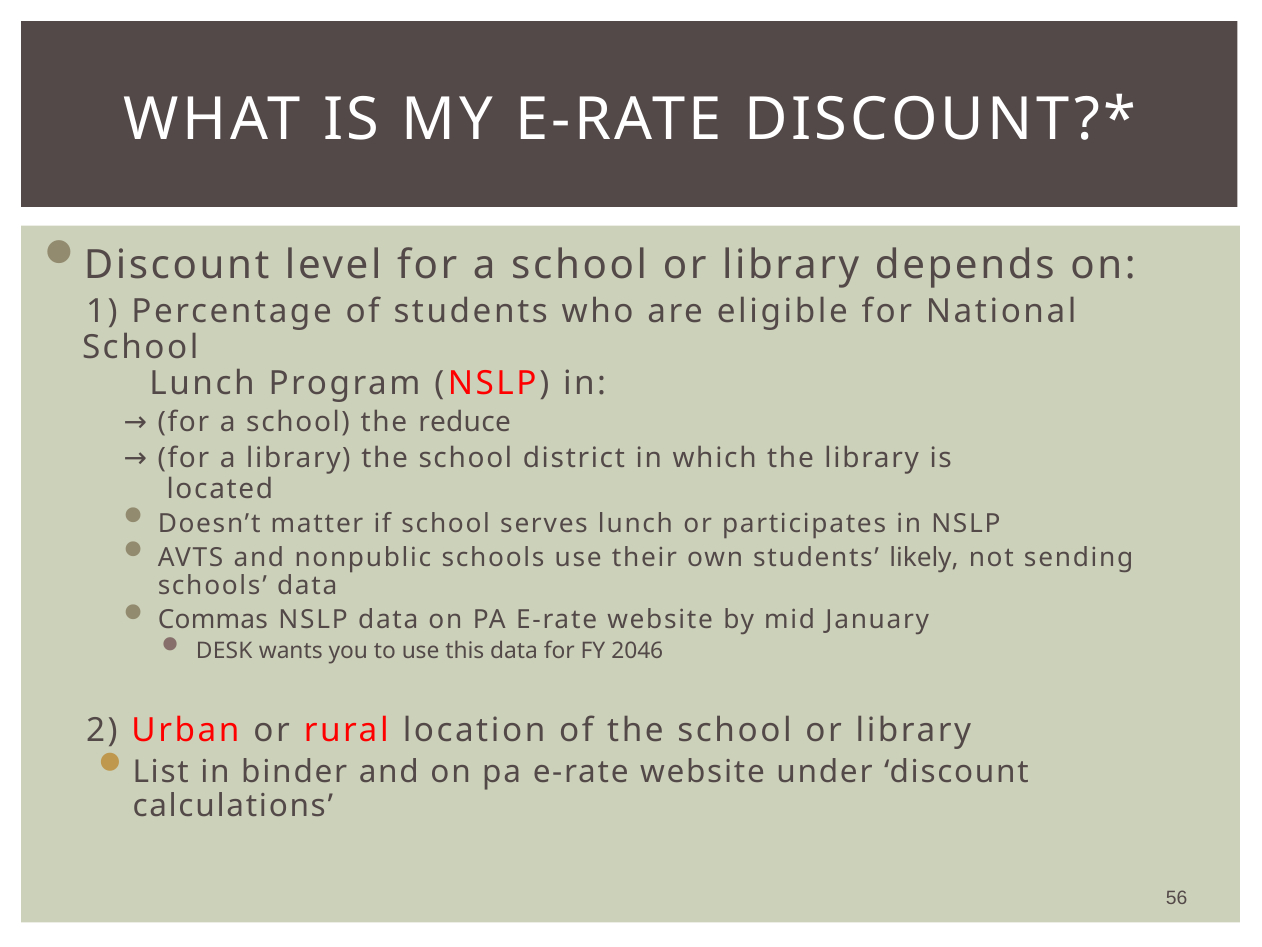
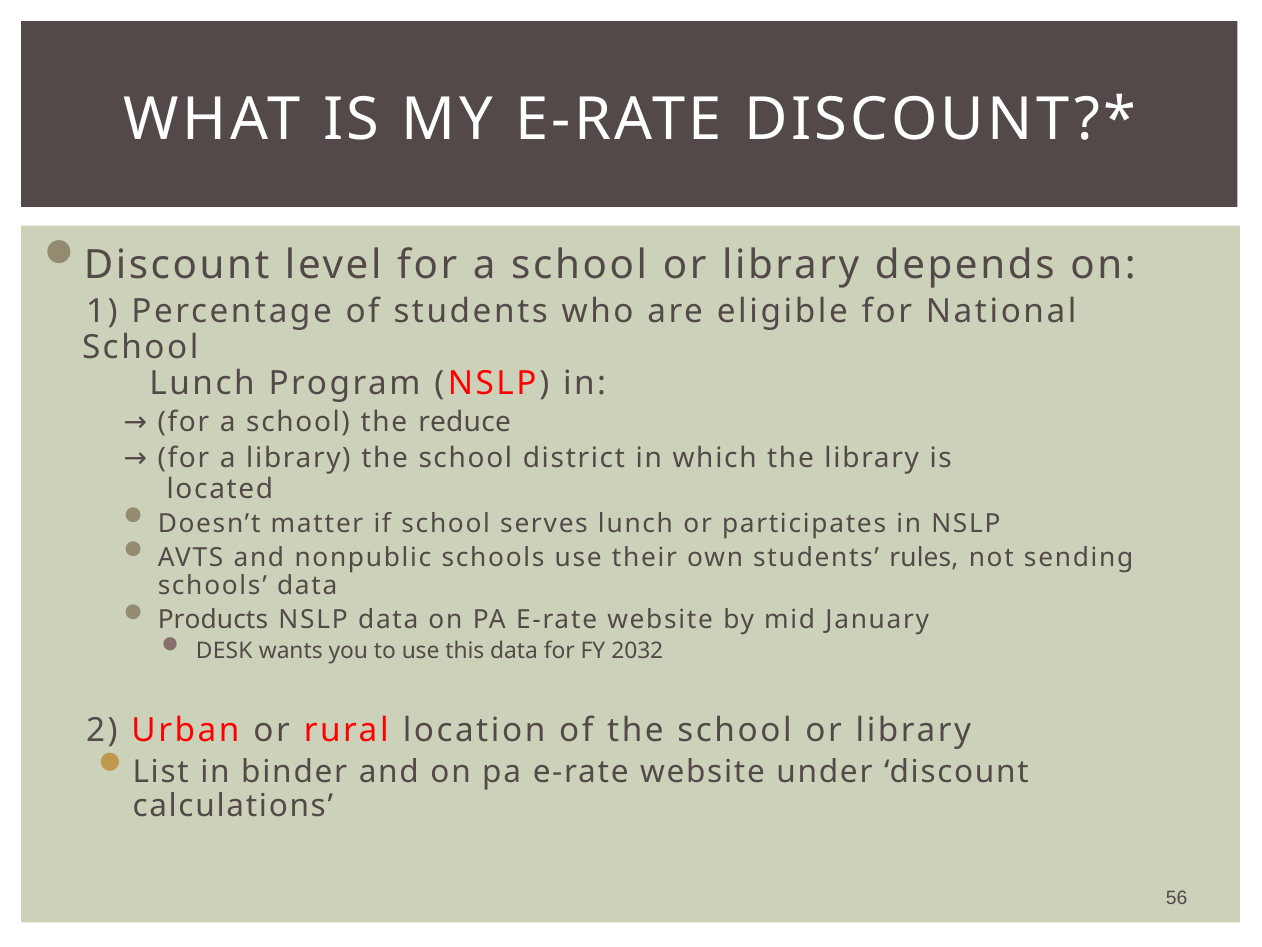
likely: likely -> rules (924, 557)
Commas: Commas -> Products (213, 620)
2046: 2046 -> 2032 (637, 651)
